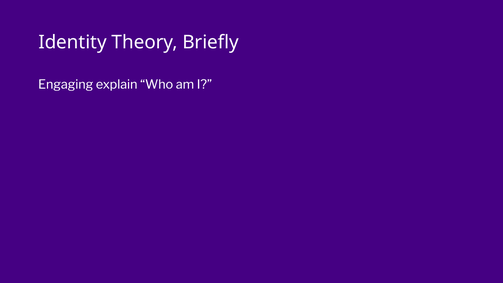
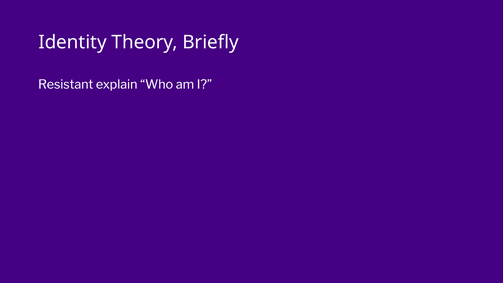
Engaging: Engaging -> Resistant (66, 84)
